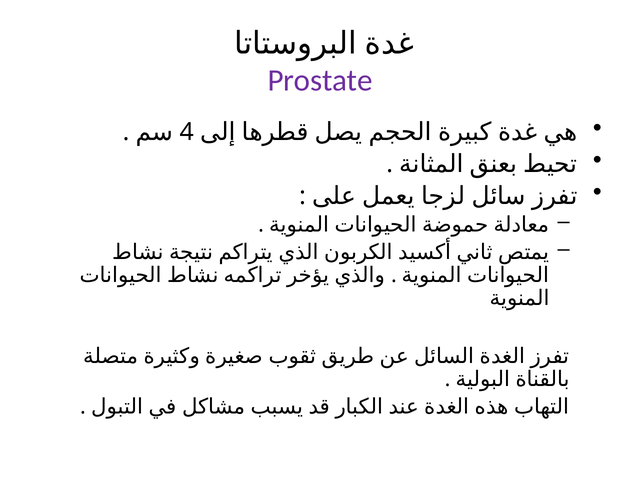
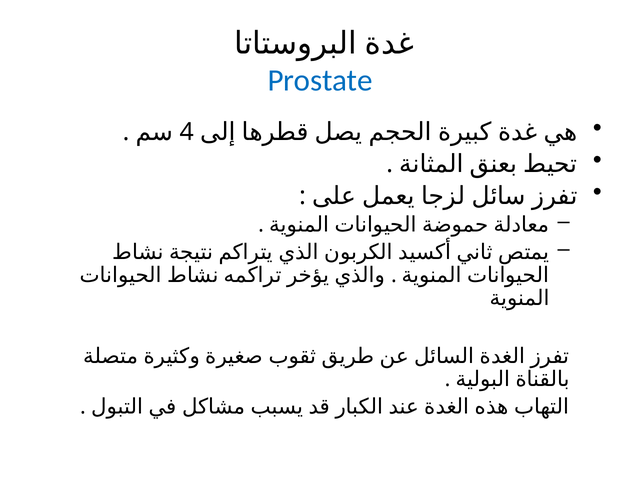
Prostate colour: purple -> blue (320, 81)
